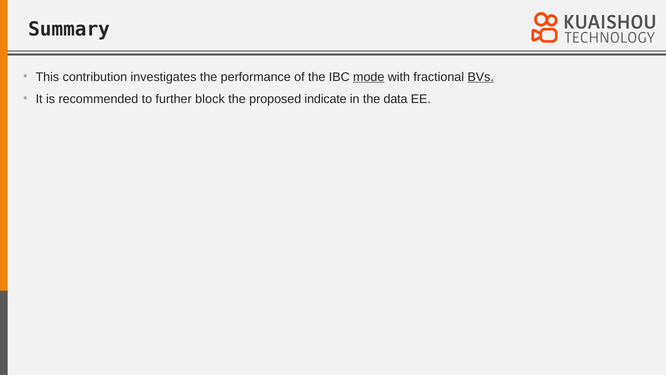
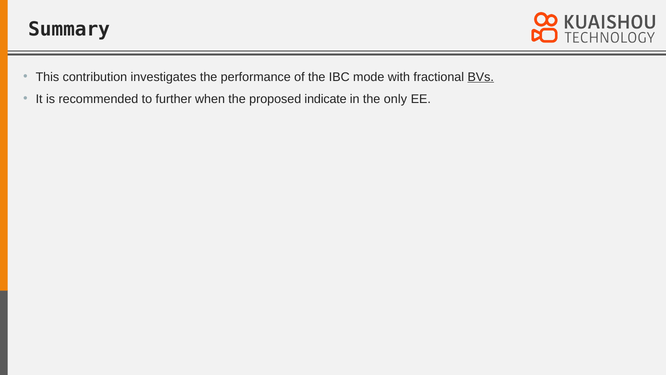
mode underline: present -> none (369, 77)
block: block -> when (210, 99)
data: data -> only (395, 99)
